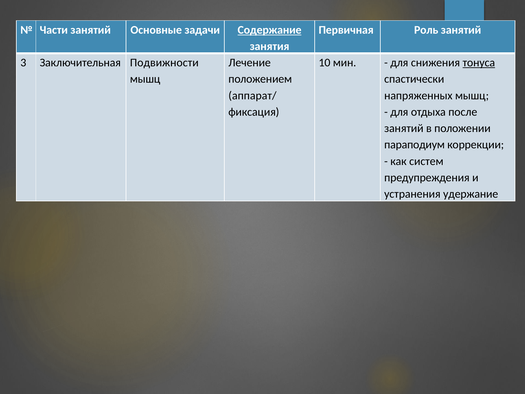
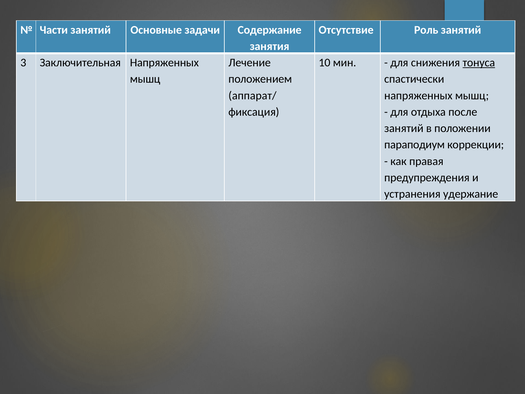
Содержание underline: present -> none (270, 30)
Первичная: Первичная -> Отсутствие (346, 30)
Заключительная Подвижности: Подвижности -> Напряженных (164, 63)
систем: систем -> правая (426, 161)
